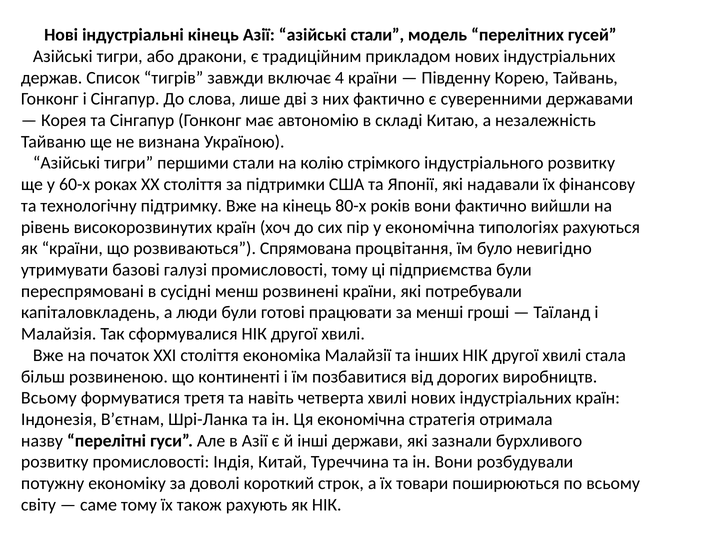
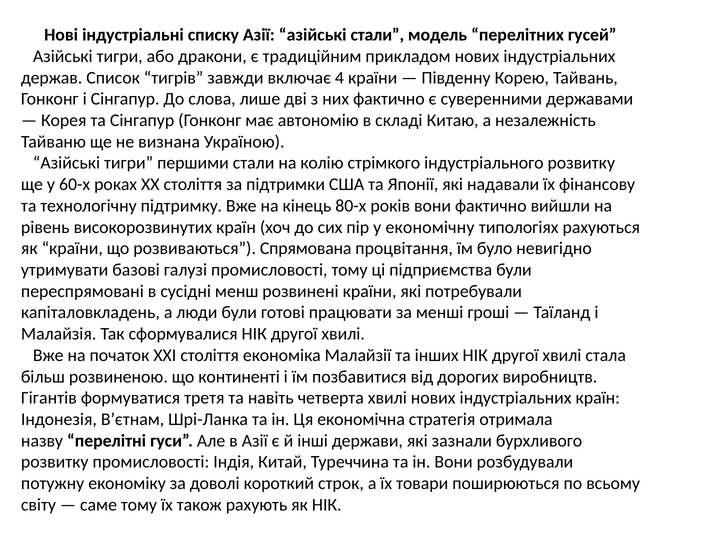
індустріальні кінець: кінець -> списку (213, 35)
у економічна: економічна -> економічну (430, 227)
Всьому: Всьому -> Гігантів (49, 398)
